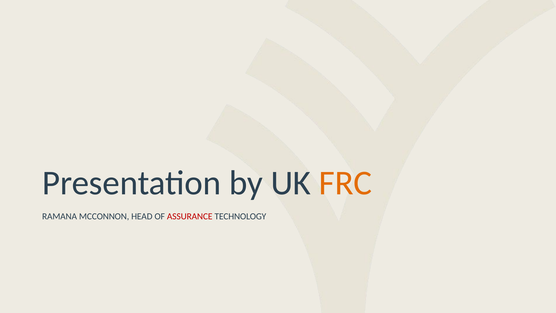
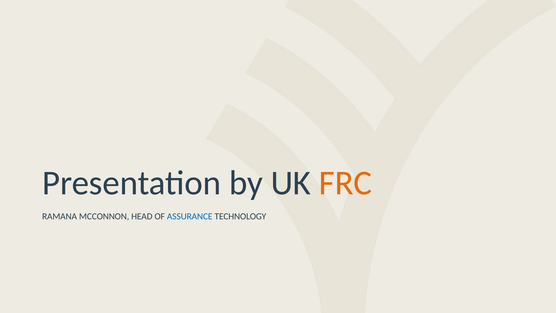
ASSURANCE colour: red -> blue (190, 216)
